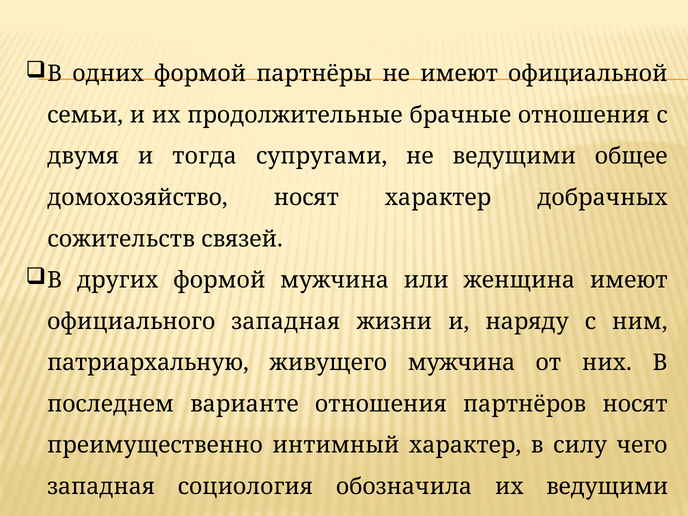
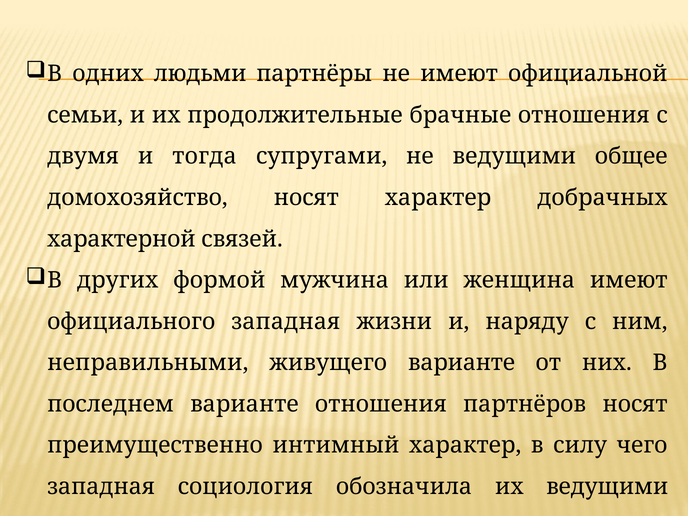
одних формой: формой -> людьми (200, 74)
сожительств: сожительств -> характерной (121, 239)
патриархальную: патриархальную -> неправильными (148, 363)
живущего мужчина: мужчина -> варианте (462, 363)
